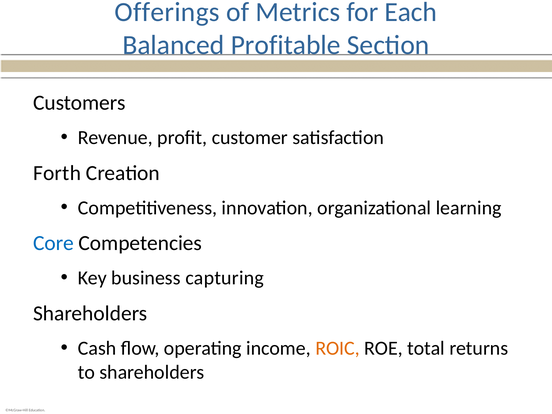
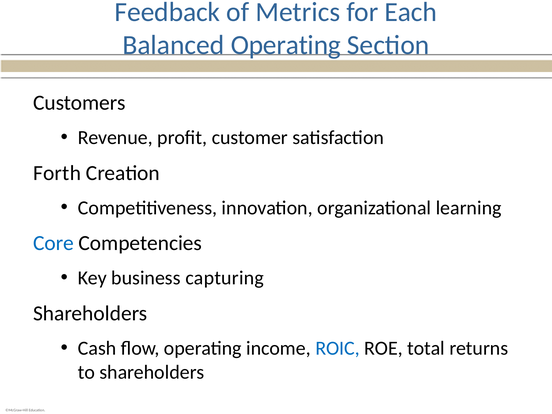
Offerings: Offerings -> Feedback (167, 12)
Balanced Profitable: Profitable -> Operating (286, 45)
ROIC colour: orange -> blue (338, 348)
